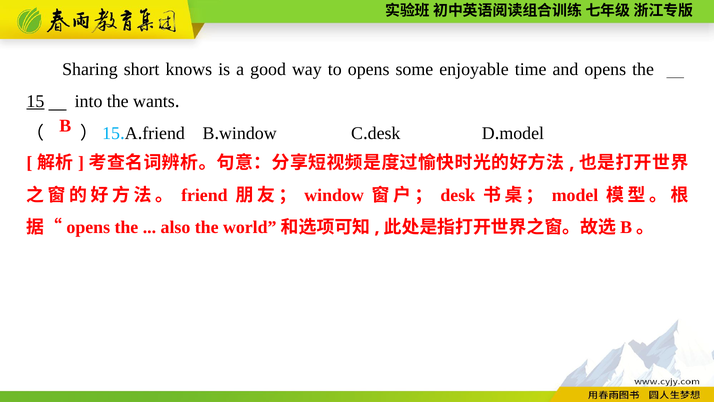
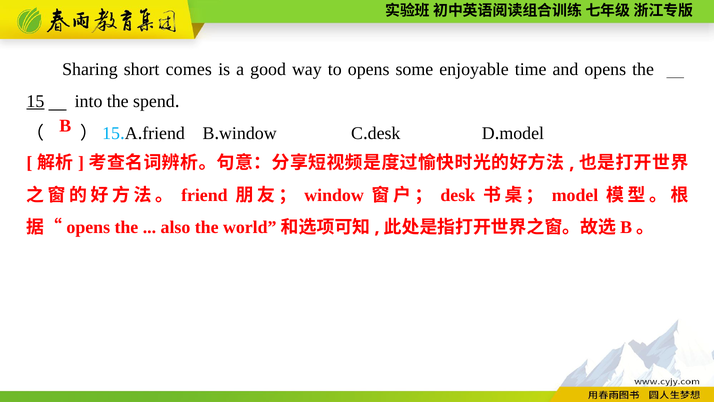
knows: knows -> comes (189, 69)
wants: wants -> spend (154, 101)
